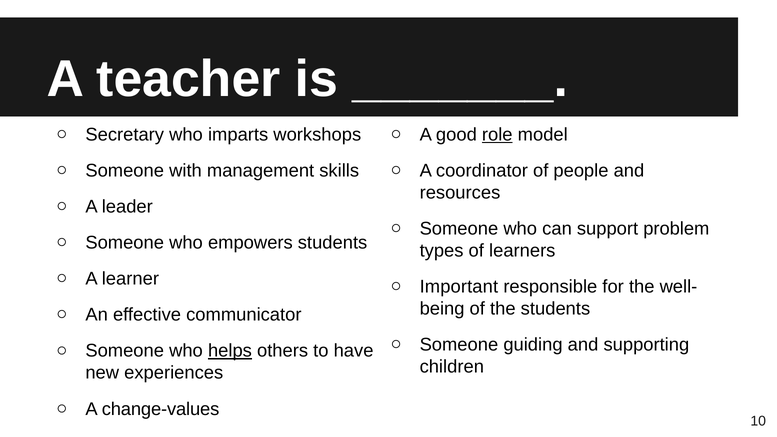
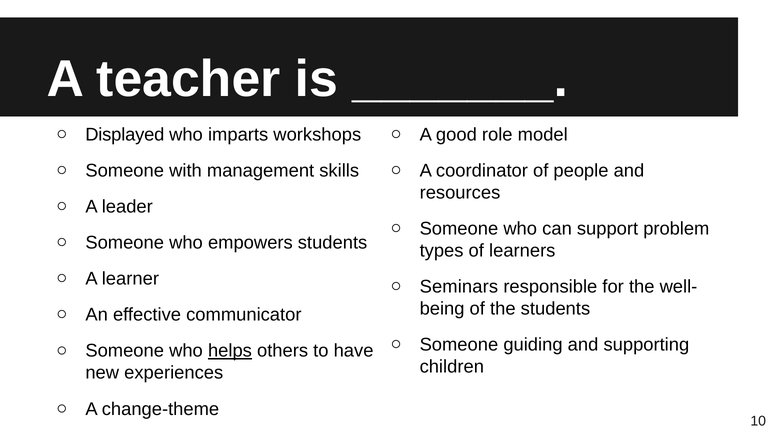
Secretary: Secretary -> Displayed (125, 135)
role underline: present -> none (497, 135)
Important: Important -> Seminars (459, 287)
change-values: change-values -> change-theme (160, 409)
